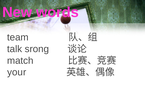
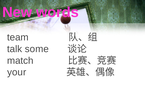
srong: srong -> some (37, 49)
